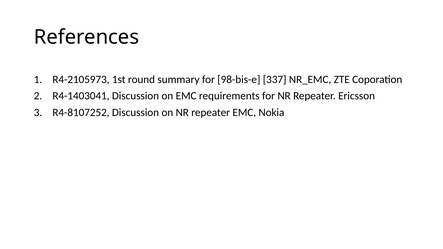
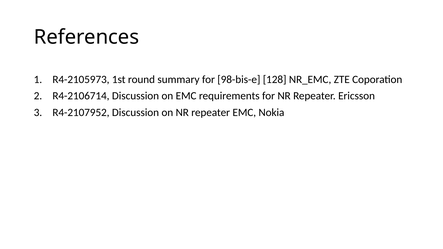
337: 337 -> 128 (275, 79)
R4-1403041: R4-1403041 -> R4-2106714 (81, 96)
R4-8107252: R4-8107252 -> R4-2107952 (81, 113)
